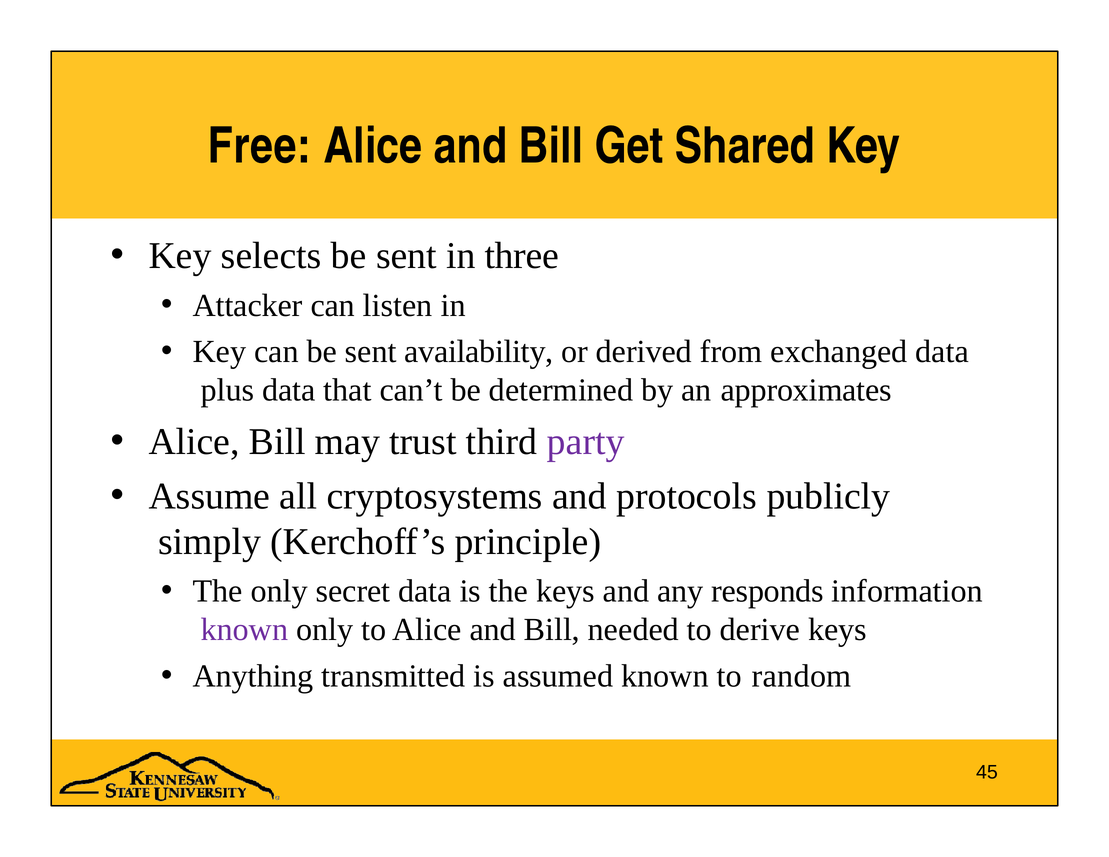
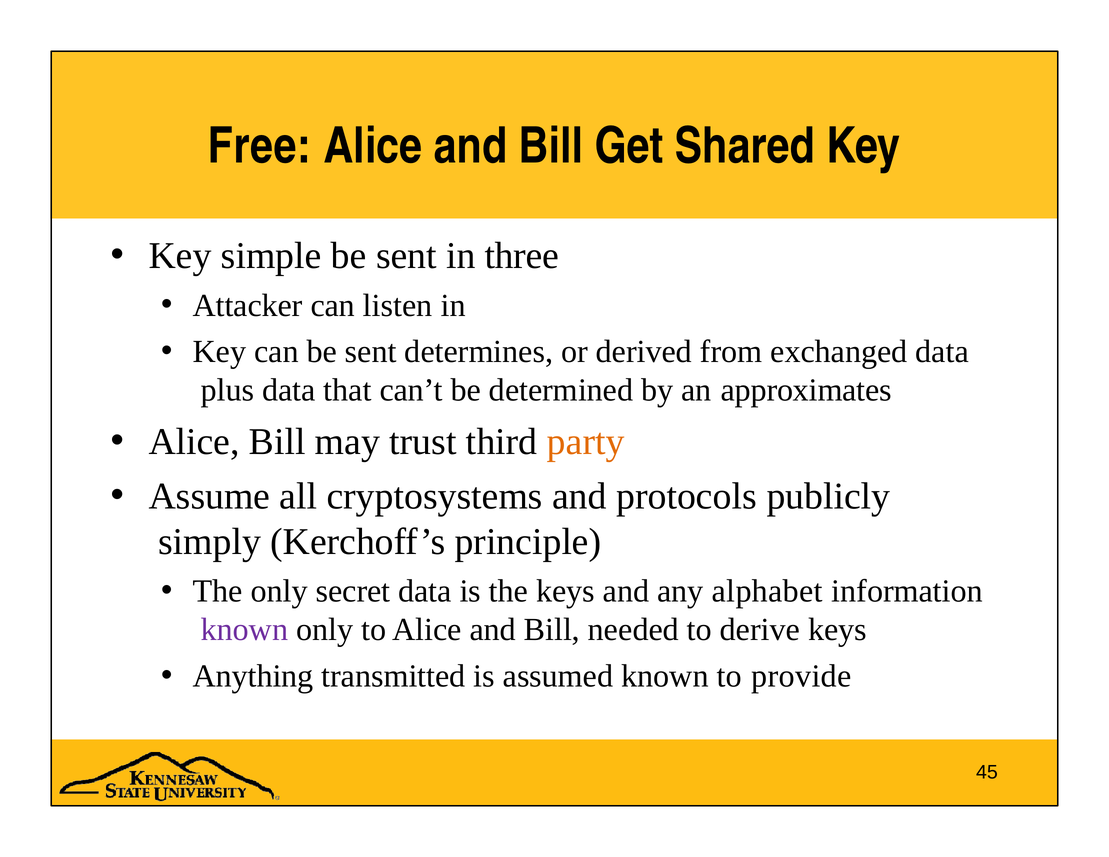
selects: selects -> simple (271, 256)
availability: availability -> determines (479, 352)
party colour: purple -> orange (586, 442)
responds: responds -> alphabet (767, 591)
random: random -> provide (802, 676)
